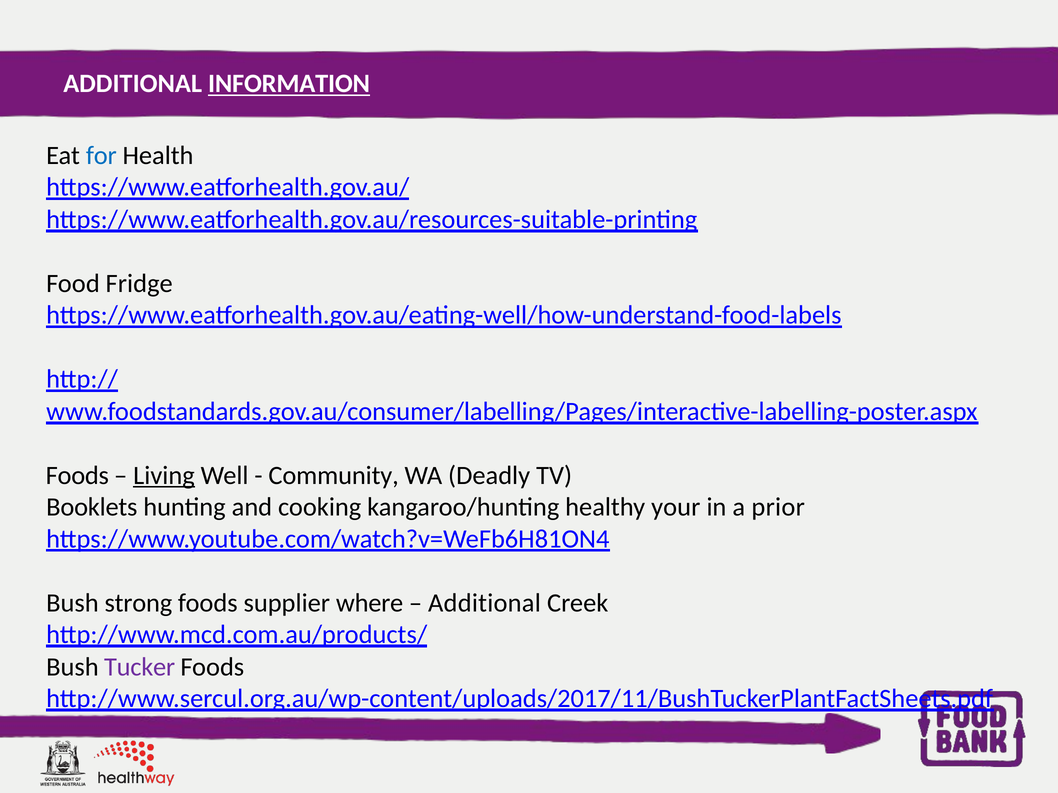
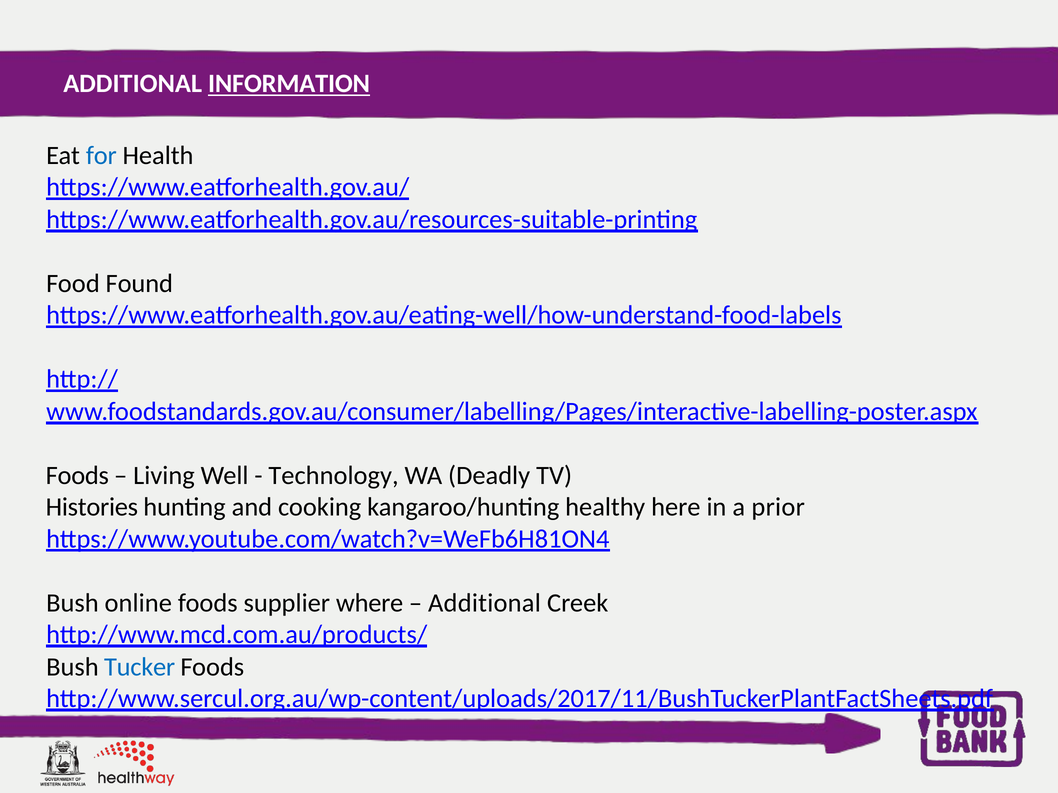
Fridge: Fridge -> Found (139, 284)
Living underline: present -> none (164, 476)
Community: Community -> Technology (334, 476)
Booklets: Booklets -> Histories (92, 507)
your: your -> here (676, 507)
strong: strong -> online (138, 603)
Tucker colour: purple -> blue (140, 667)
